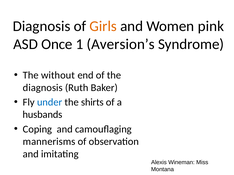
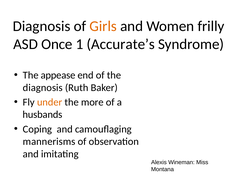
pink: pink -> frilly (211, 26)
Aversion’s: Aversion’s -> Accurate’s (121, 44)
without: without -> appease (58, 75)
under colour: blue -> orange (50, 102)
shirts: shirts -> more (92, 102)
